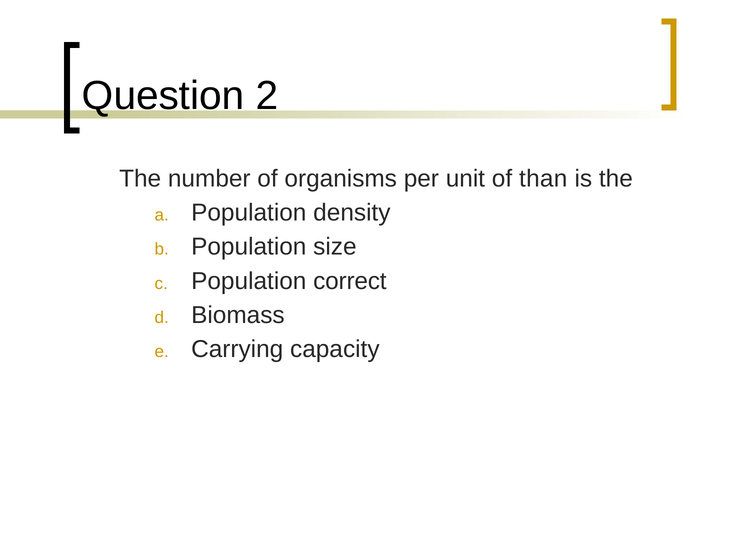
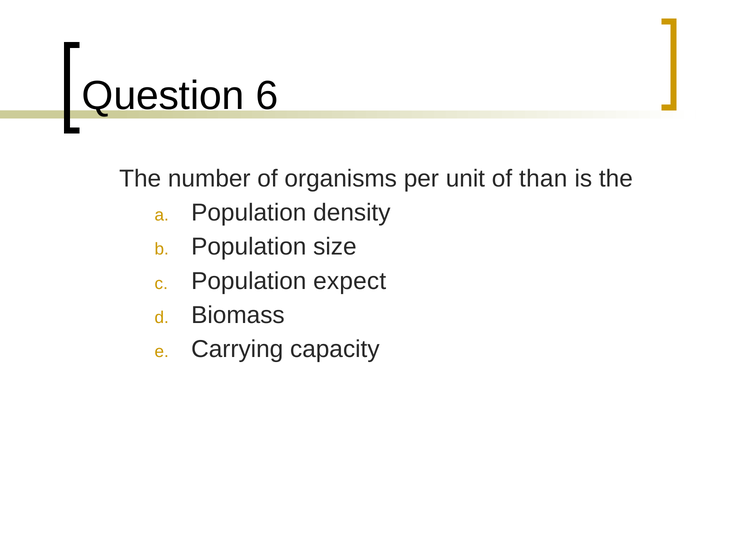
2: 2 -> 6 (267, 96)
correct: correct -> expect (350, 281)
